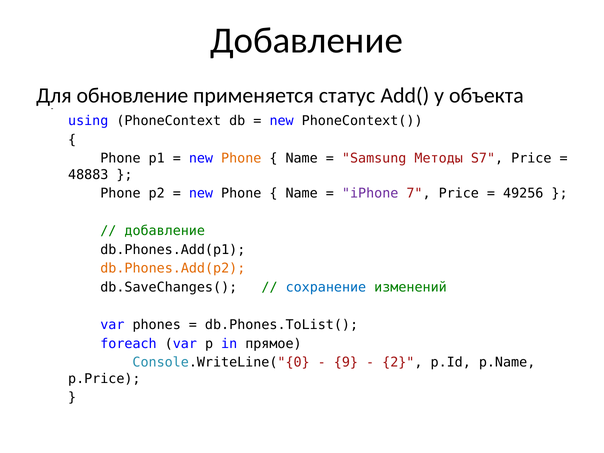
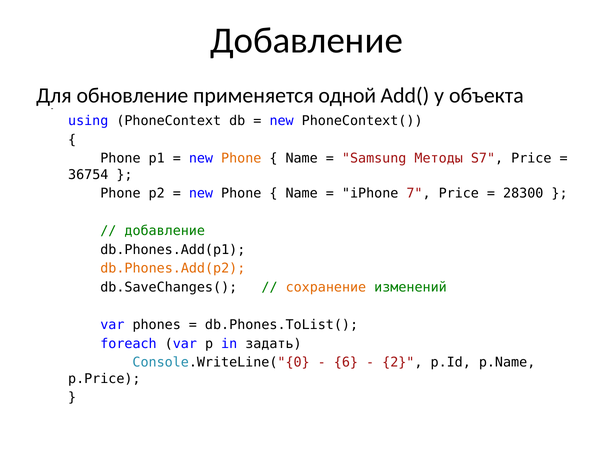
статус: статус -> одной (347, 96)
48883: 48883 -> 36754 (88, 175)
iPhone colour: purple -> black (370, 193)
49256: 49256 -> 28300 (523, 193)
сохранение colour: blue -> orange (326, 287)
прямое: прямое -> задать (273, 344)
9: 9 -> 6 (346, 362)
